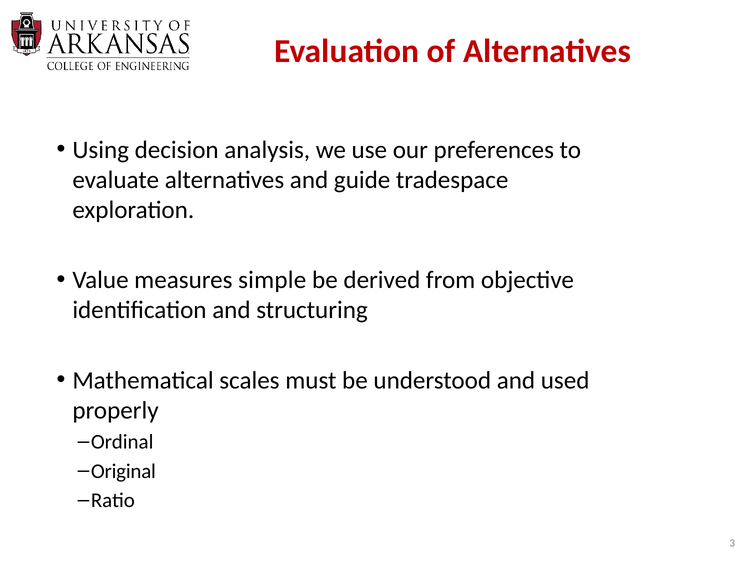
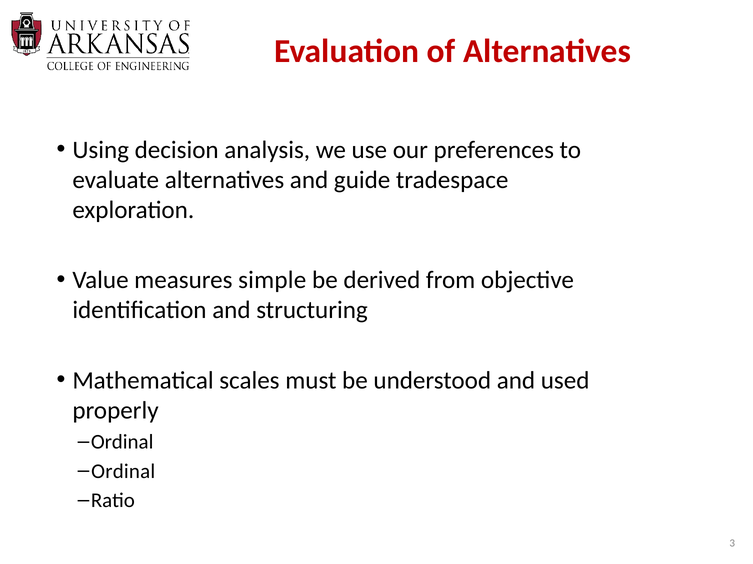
Original: Original -> Ordinal (123, 472)
